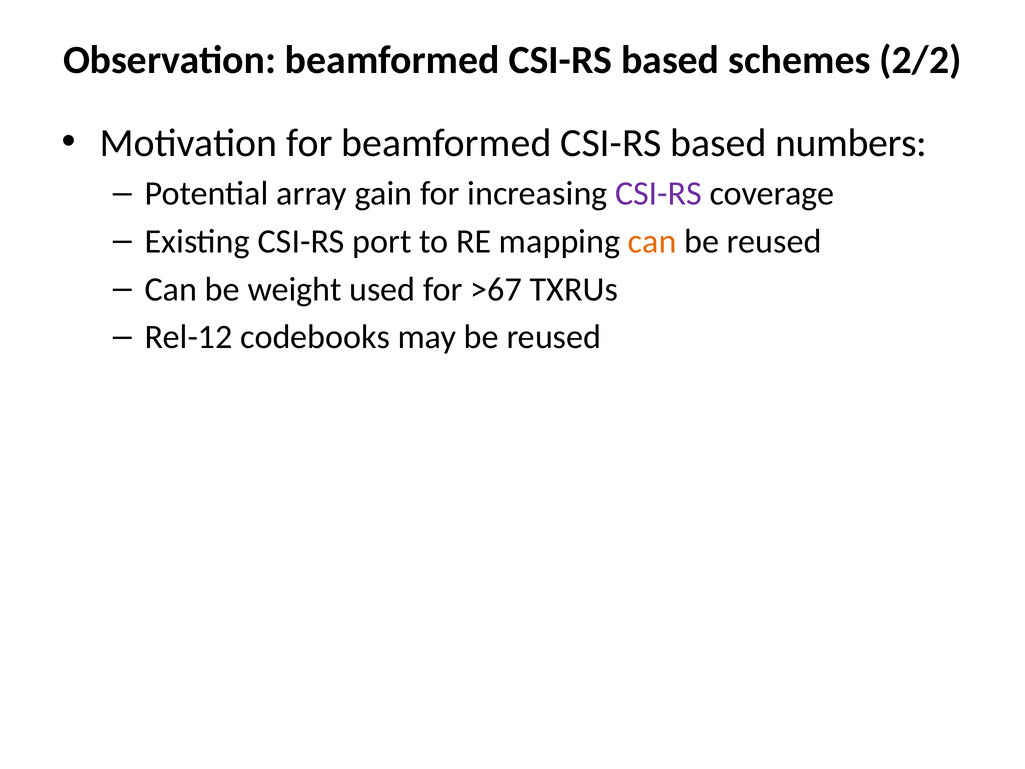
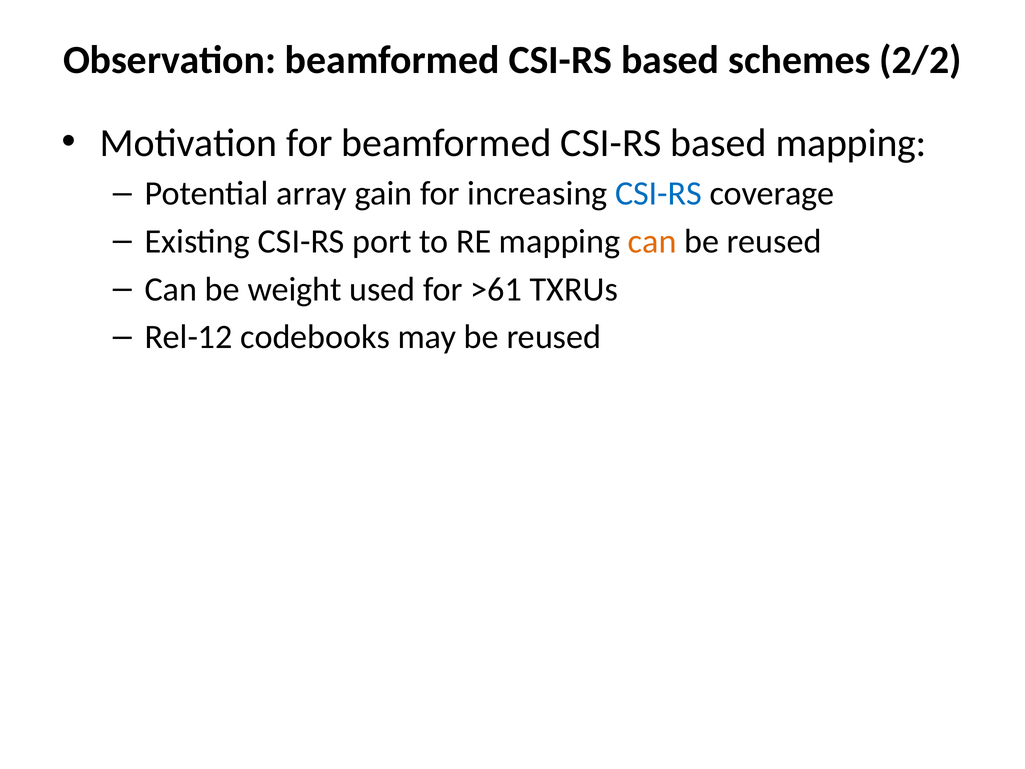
based numbers: numbers -> mapping (851, 143)
CSI-RS colour: purple -> blue (659, 194)
>67: >67 -> >61 (496, 289)
